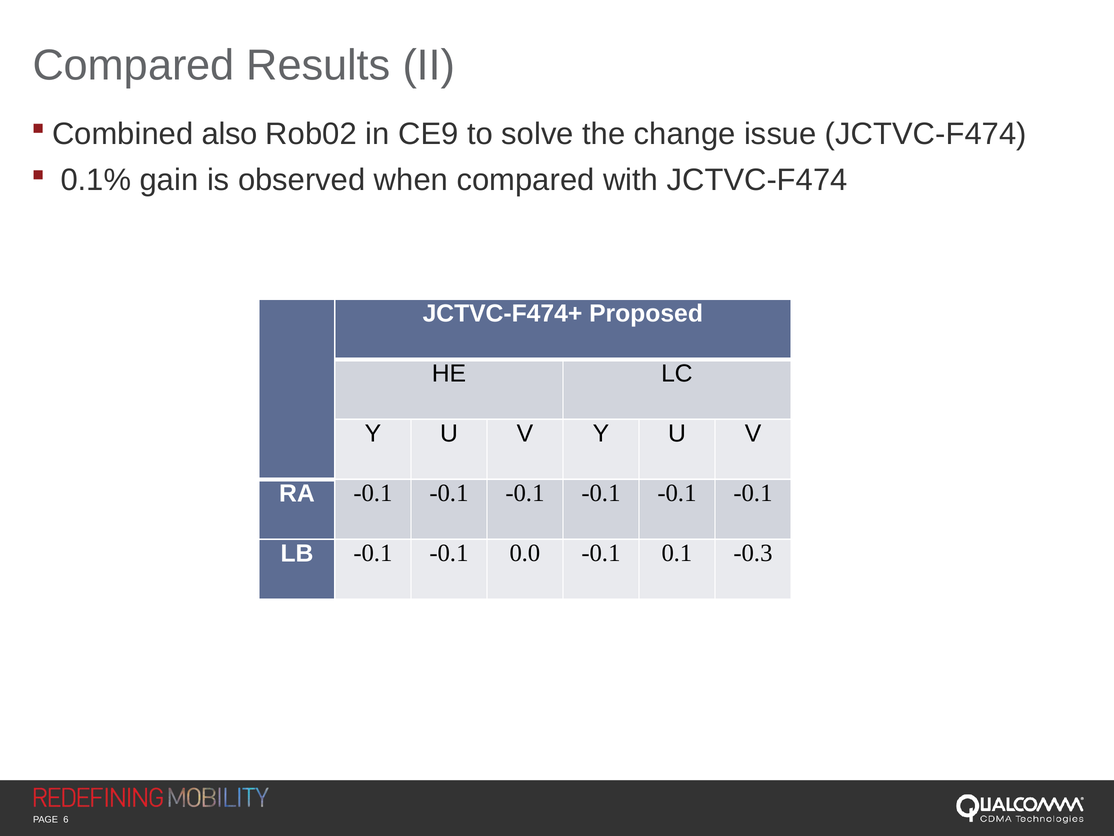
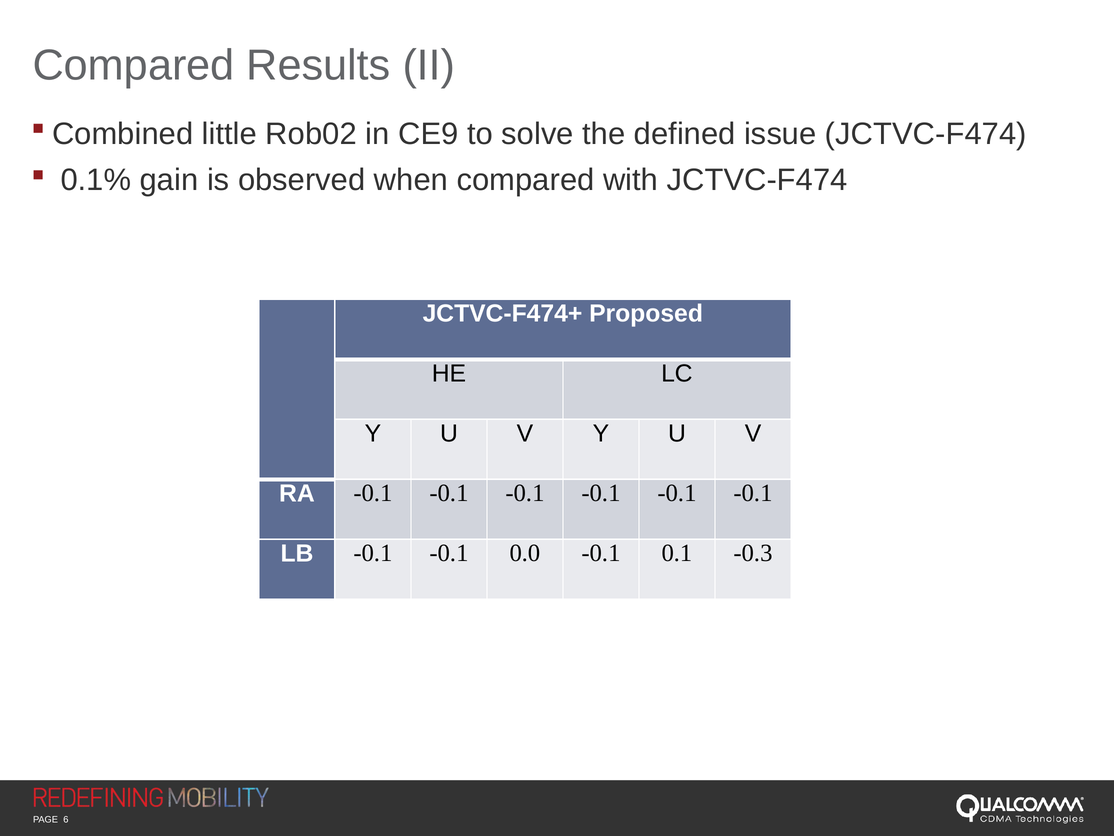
also: also -> little (229, 134)
change: change -> defined (685, 134)
